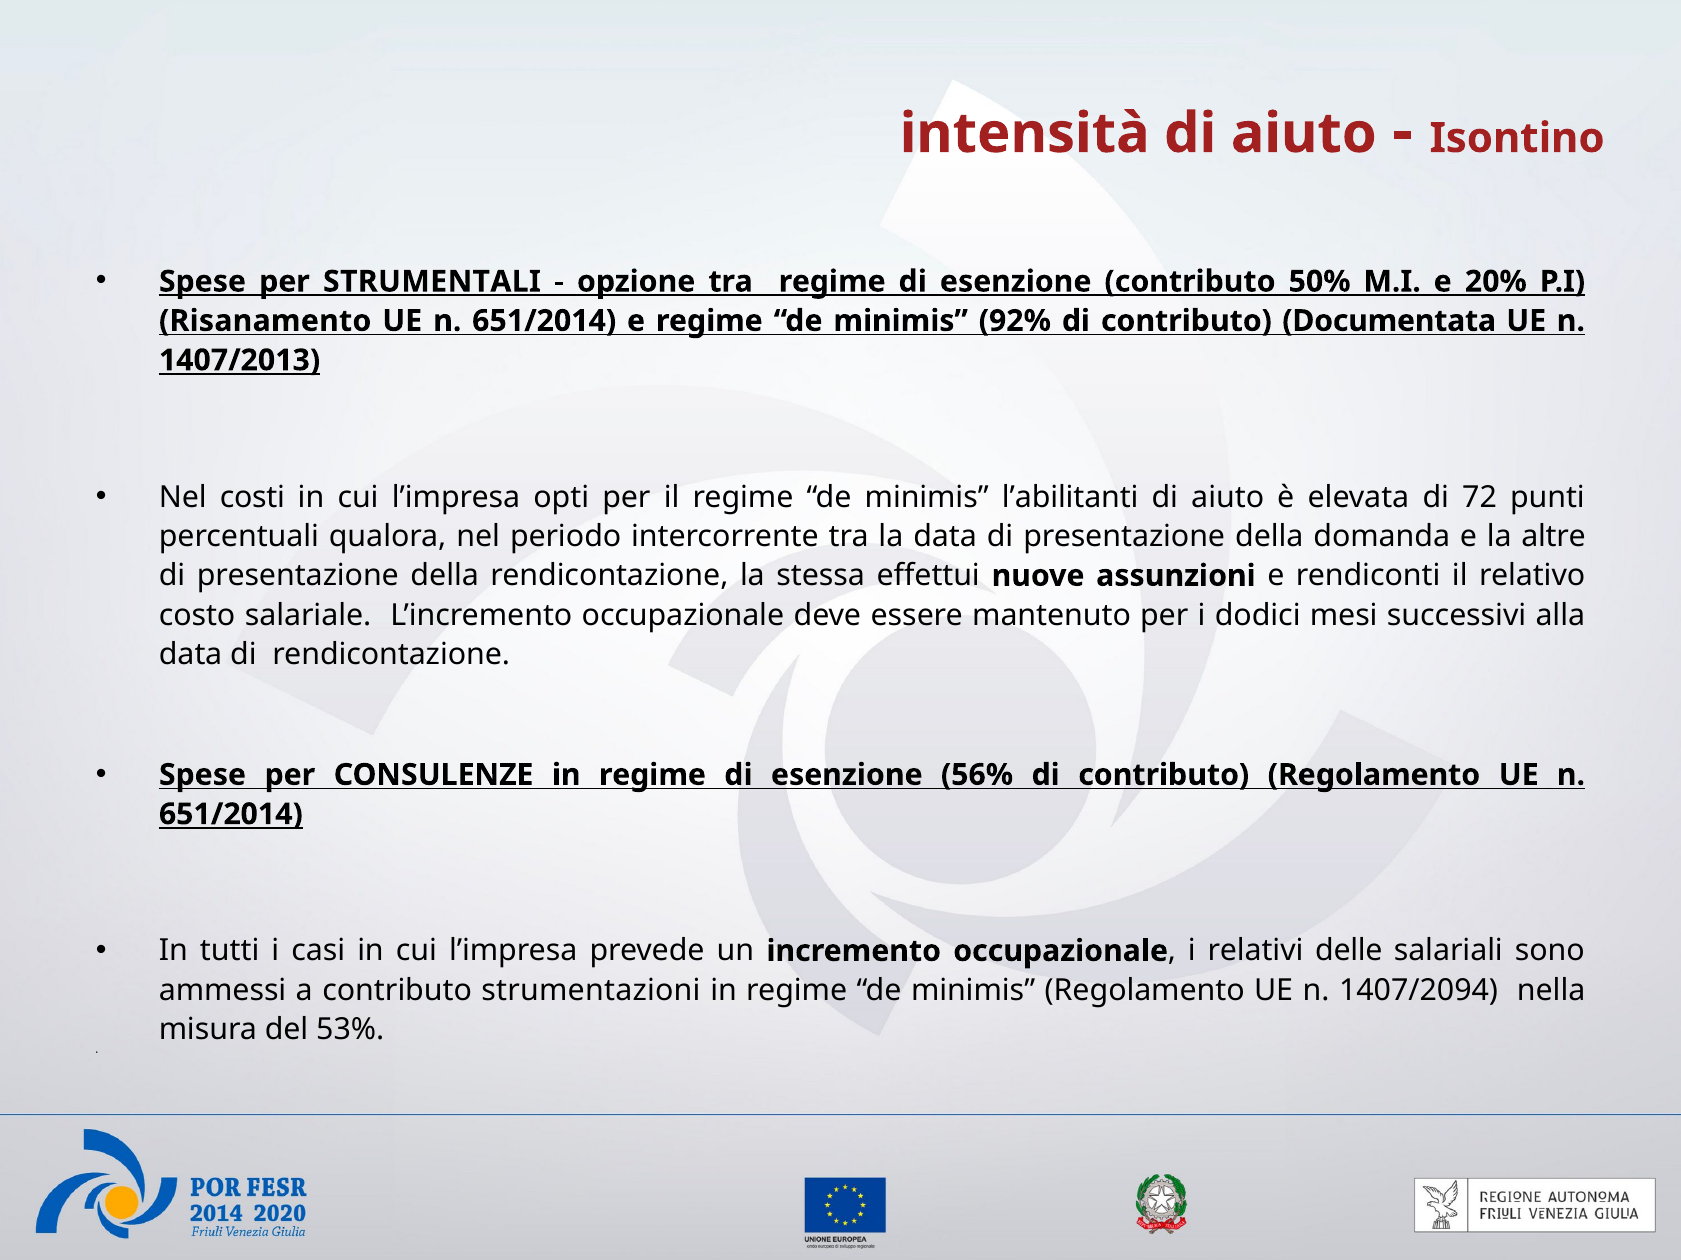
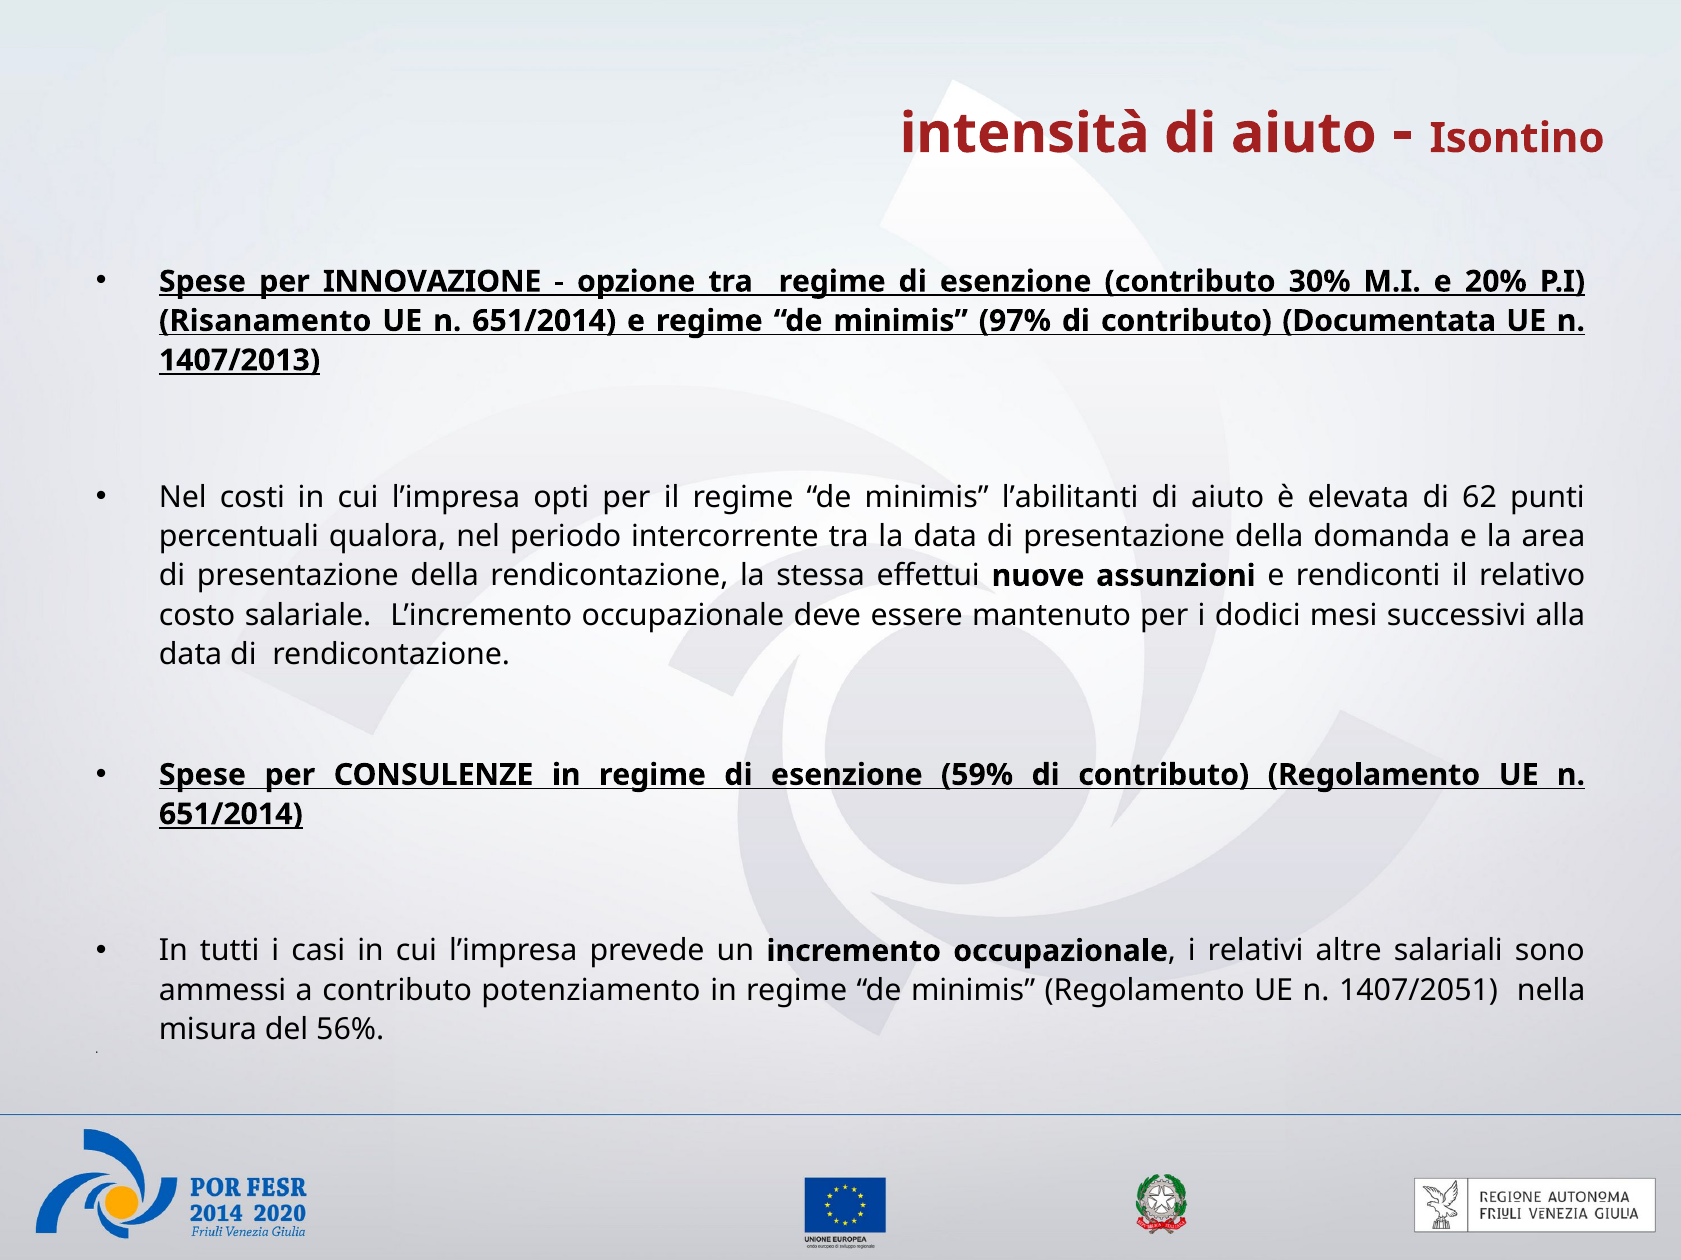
STRUMENTALI: STRUMENTALI -> INNOVAZIONE (432, 282)
50%: 50% -> 30% (1320, 282)
92%: 92% -> 97% (1015, 321)
72: 72 -> 62 (1480, 497)
altre: altre -> area (1554, 537)
56%: 56% -> 59% (977, 775)
delle: delle -> altre (1349, 952)
strumentazioni: strumentazioni -> potenziamento (591, 991)
1407/2094: 1407/2094 -> 1407/2051 (1419, 991)
53%: 53% -> 56% (350, 1030)
